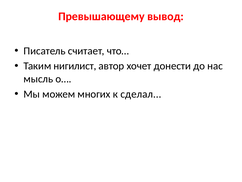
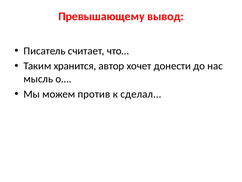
нигилист: нигилист -> хранится (75, 66)
многих: многих -> против (94, 94)
